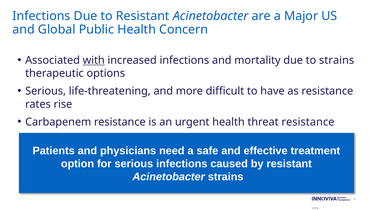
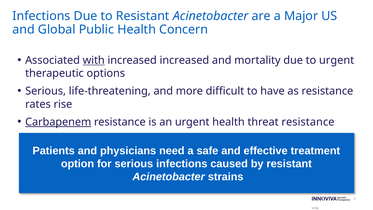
increased infections: infections -> increased (184, 60)
to strains: strains -> urgent (337, 60)
Carbapenem underline: none -> present (58, 122)
